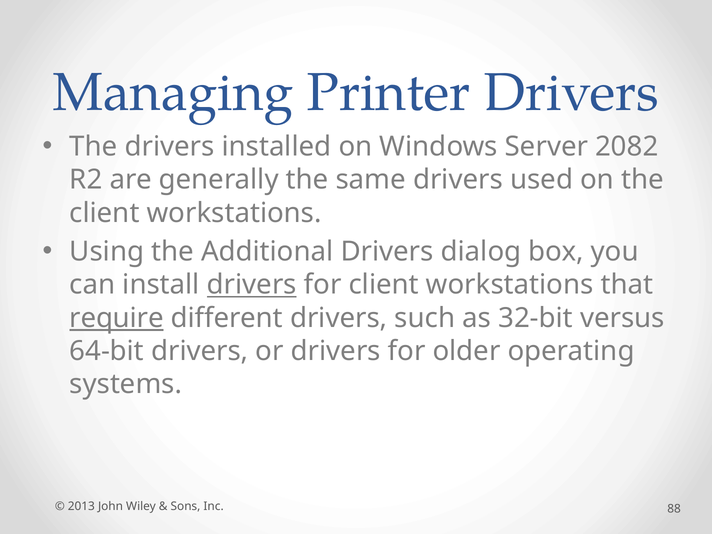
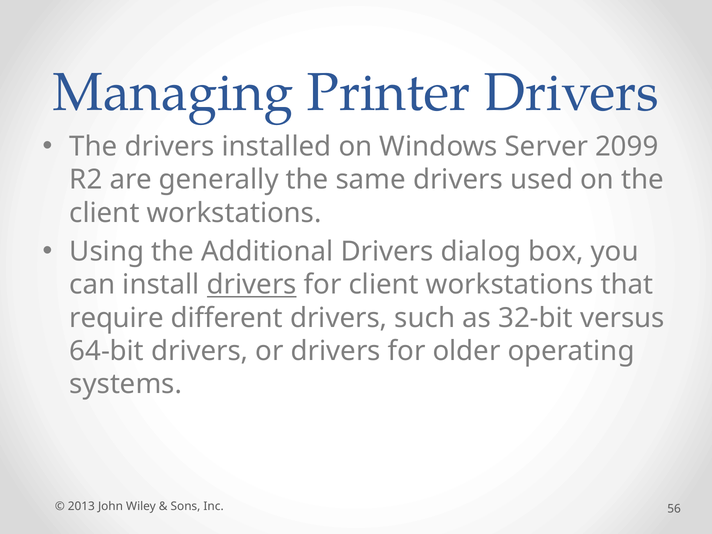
2082: 2082 -> 2099 (627, 147)
require underline: present -> none (117, 318)
88: 88 -> 56 (674, 509)
